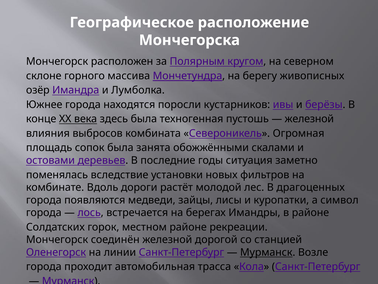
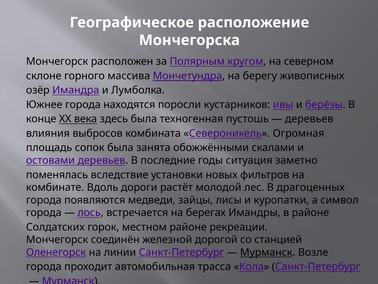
железной: железной -> деревьев (309, 119)
